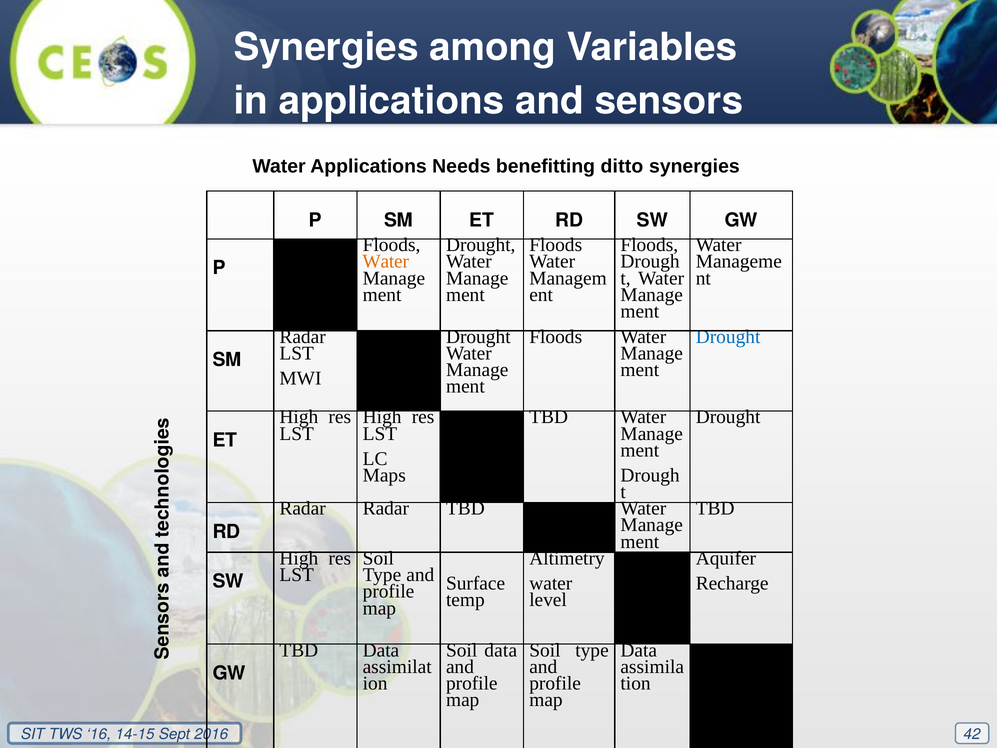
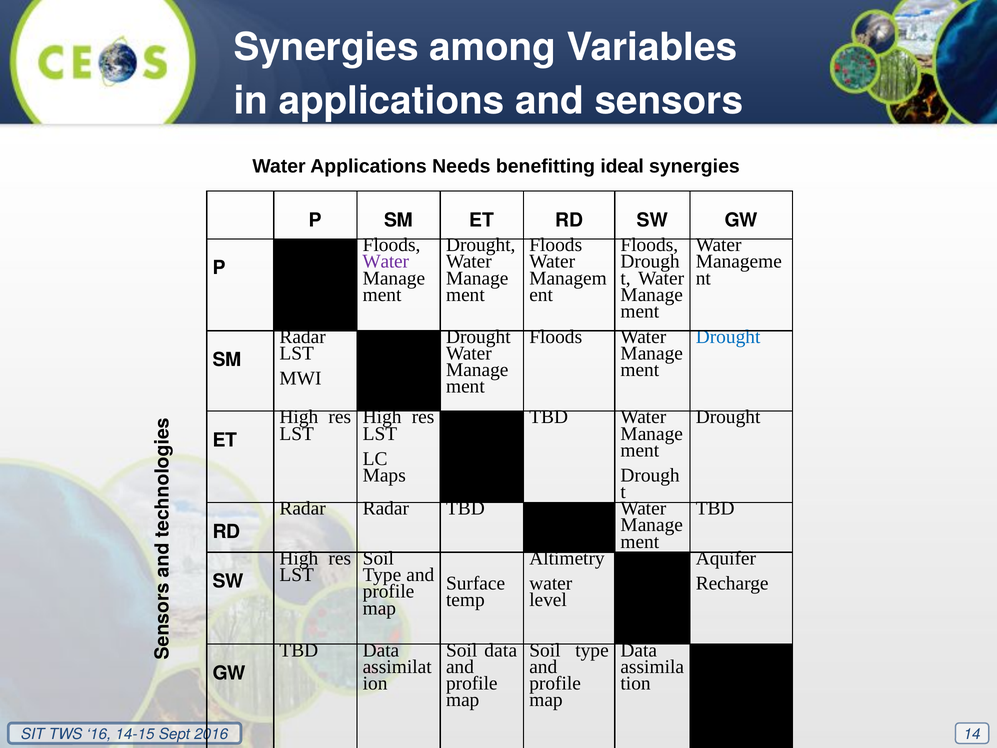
ditto: ditto -> ideal (622, 166)
Water colour: orange -> purple (386, 261)
42: 42 -> 14 (972, 734)
